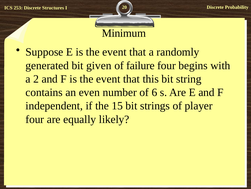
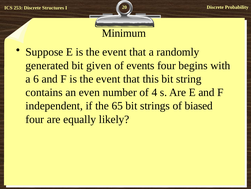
failure: failure -> events (141, 65)
2: 2 -> 6 (36, 79)
6: 6 -> 4 (154, 92)
15: 15 -> 65 (117, 105)
player: player -> biased (199, 105)
